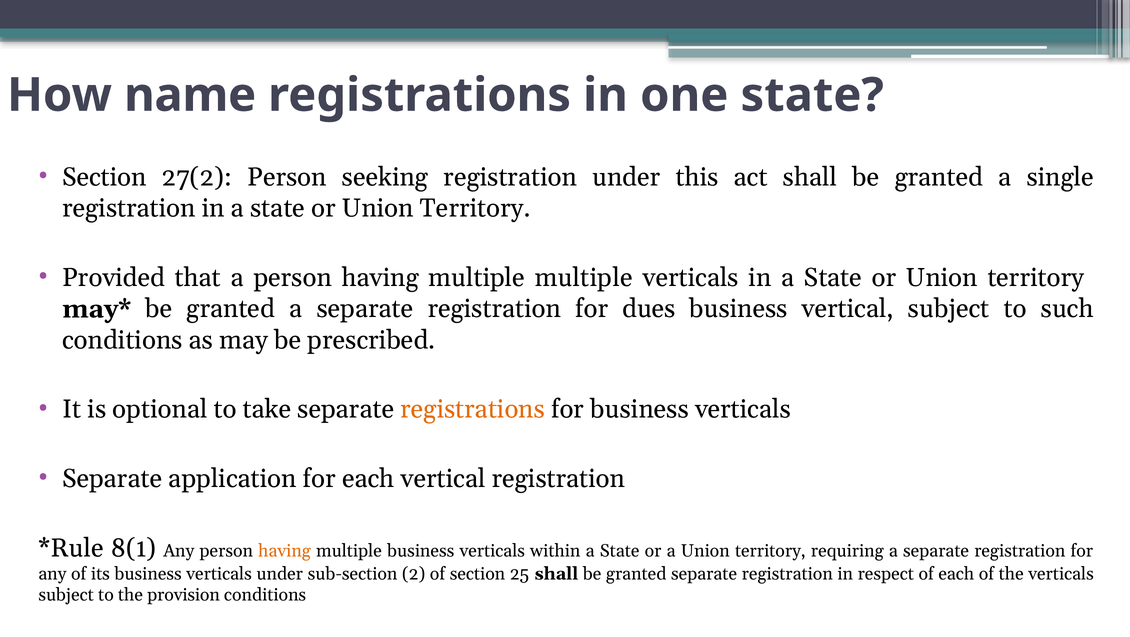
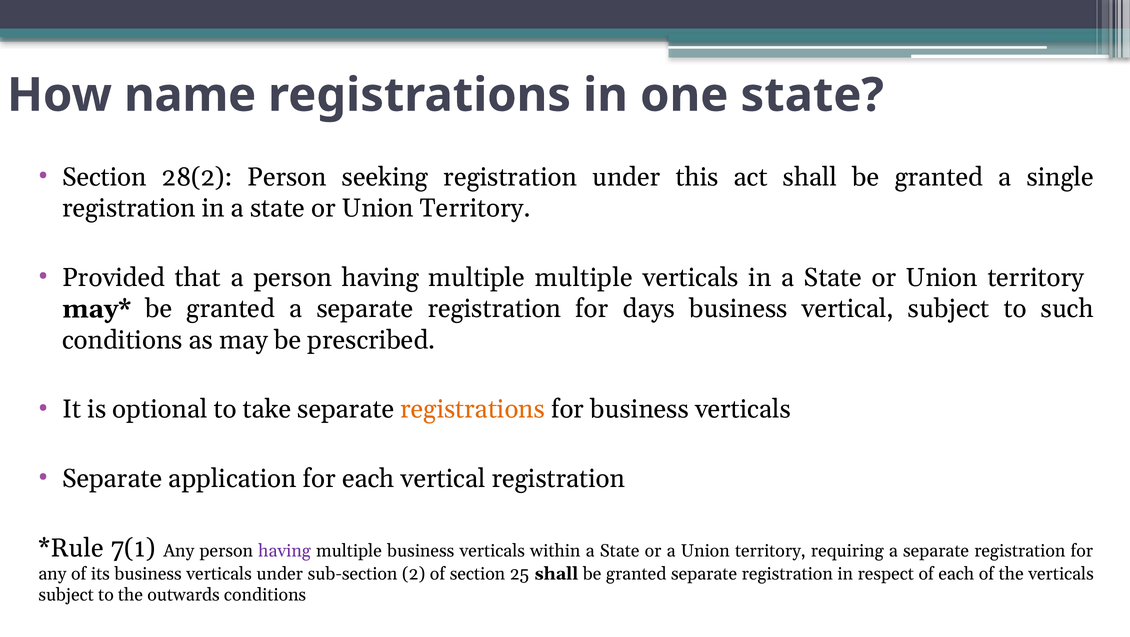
27(2: 27(2 -> 28(2 (197, 177)
dues: dues -> days (649, 309)
8(1: 8(1 -> 7(1 (133, 548)
having colour: orange -> purple (285, 551)
provision: provision -> outwards (184, 595)
